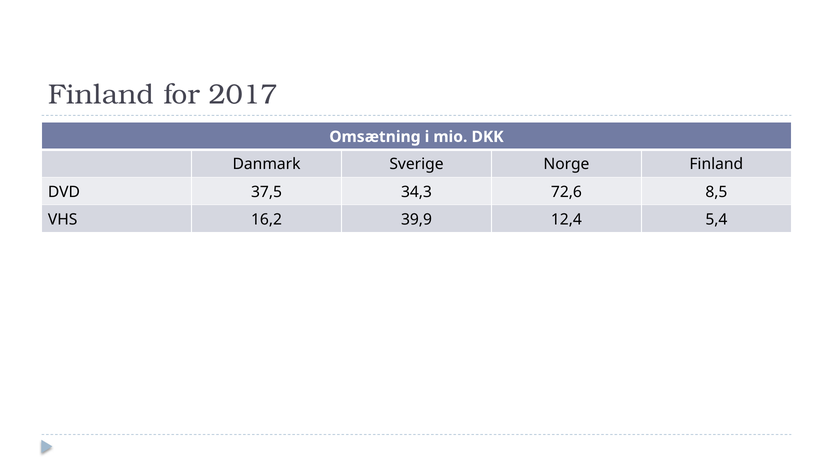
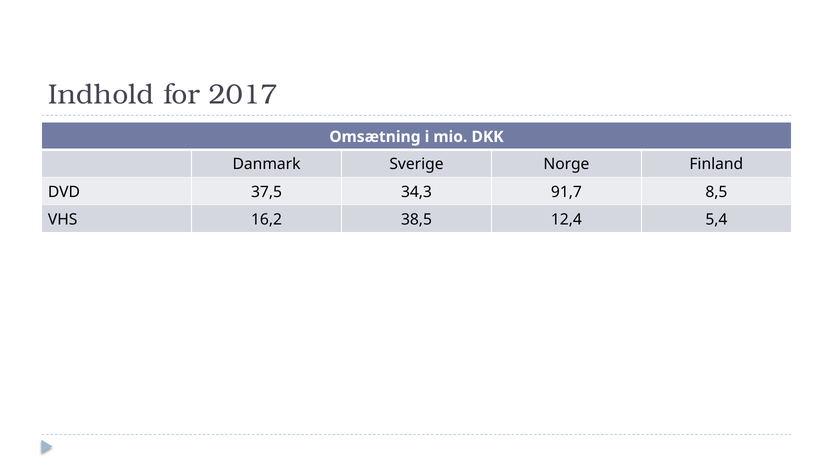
Finland: Finland -> Indhold (101, 94)
72,6: 72,6 -> 91,7 (566, 192)
39,9: 39,9 -> 38,5 (416, 219)
